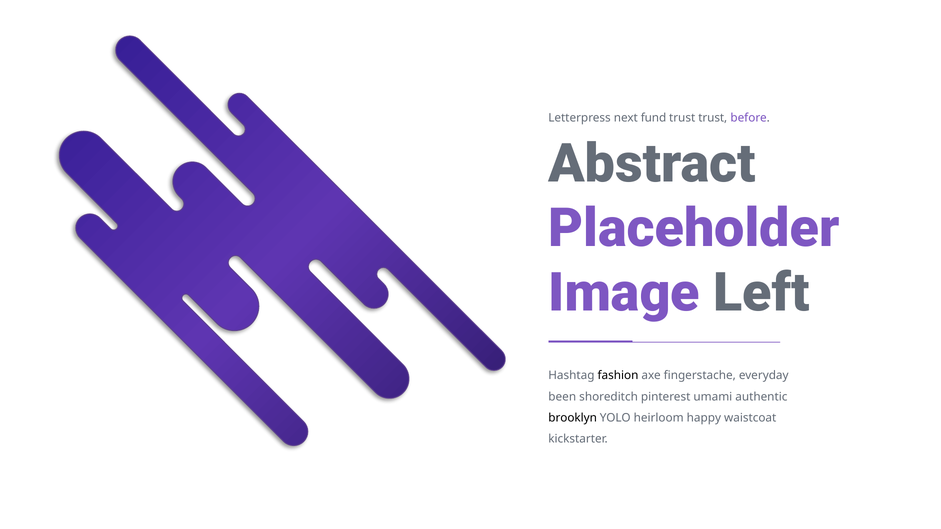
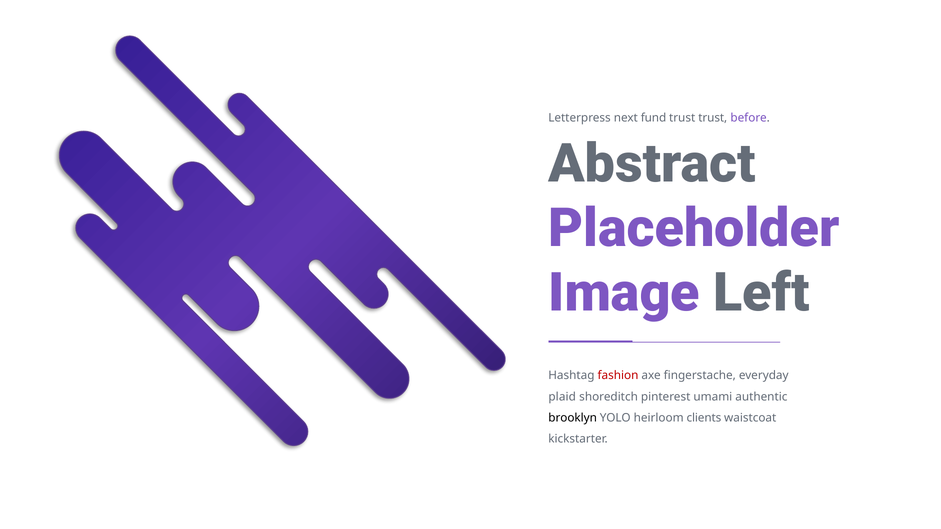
fashion colour: black -> red (618, 376)
been: been -> plaid (562, 397)
happy: happy -> clients (704, 418)
